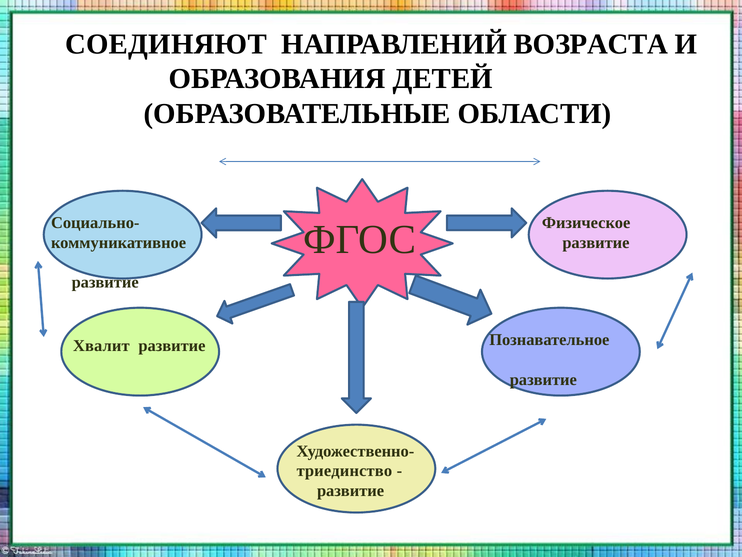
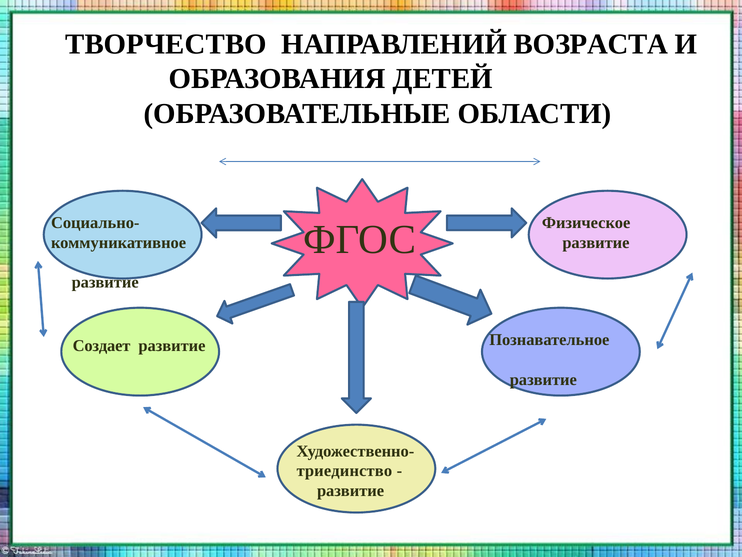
СОЕДИНЯЮТ: СОЕДИНЯЮТ -> ТВОРЧЕСТВО (166, 44)
Хвалит: Хвалит -> Создает (102, 346)
